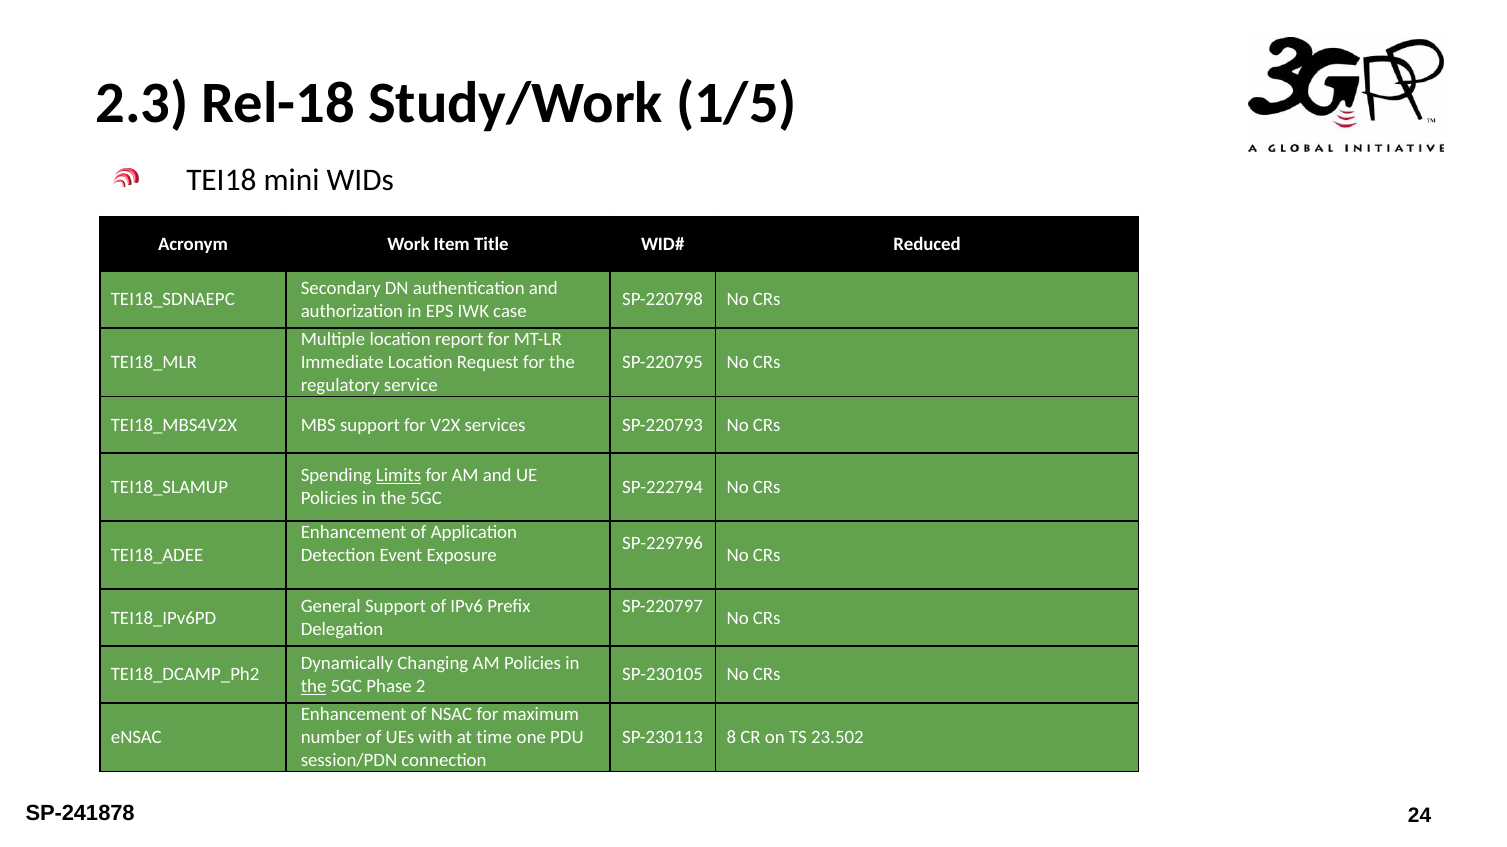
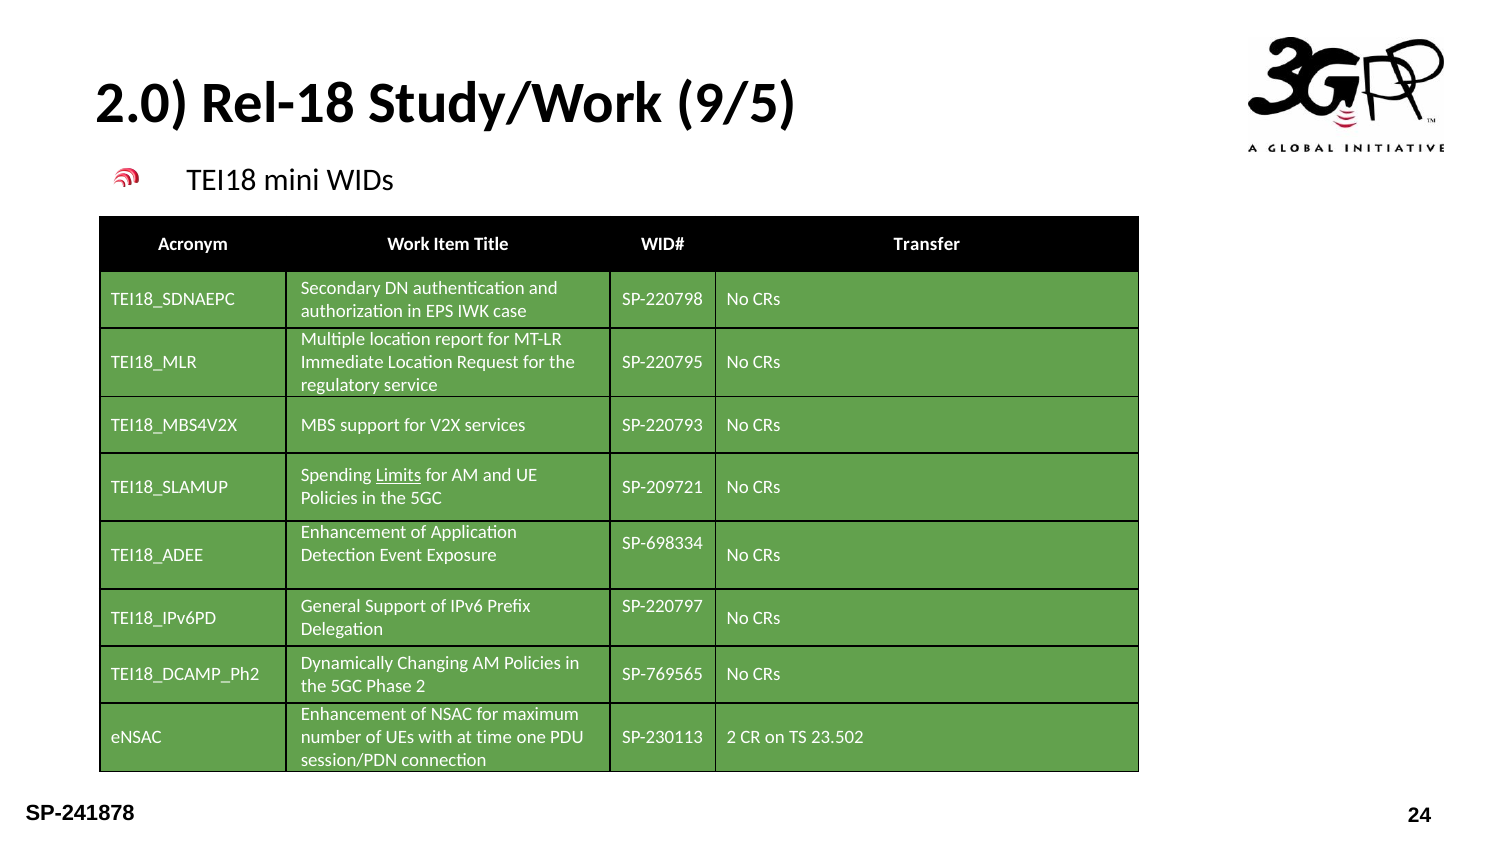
2.3: 2.3 -> 2.0 (142, 103)
1/5: 1/5 -> 9/5 (737, 103)
Reduced: Reduced -> Transfer (927, 244)
SP-222794: SP-222794 -> SP-209721 (663, 488)
SP-229796: SP-229796 -> SP-698334 (663, 544)
SP-230105: SP-230105 -> SP-769565 (663, 675)
the underline: present -> none (314, 687)
SP-230113 8: 8 -> 2 (732, 738)
